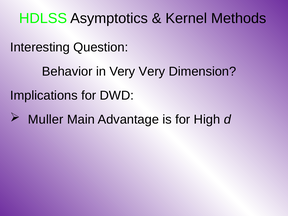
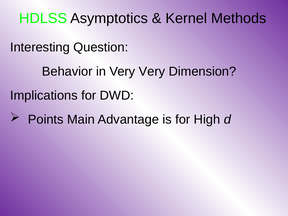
Muller: Muller -> Points (46, 120)
